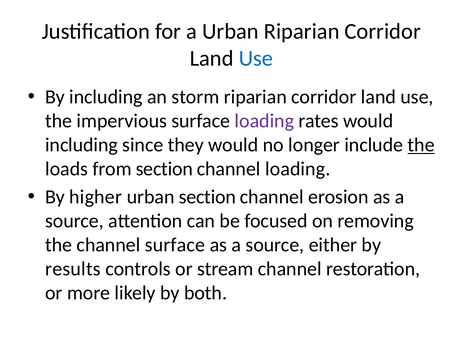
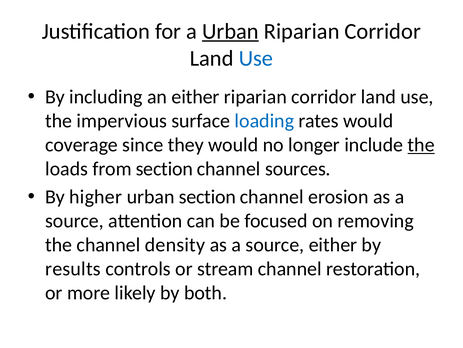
Urban underline: none -> present (230, 31)
an storm: storm -> either (195, 97)
loading colour: purple -> blue (264, 121)
including: including -> coverage (81, 145)
channel loading: loading -> sources (298, 169)
channel surface: surface -> density (175, 244)
